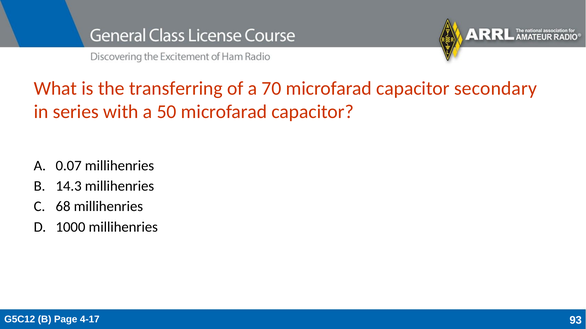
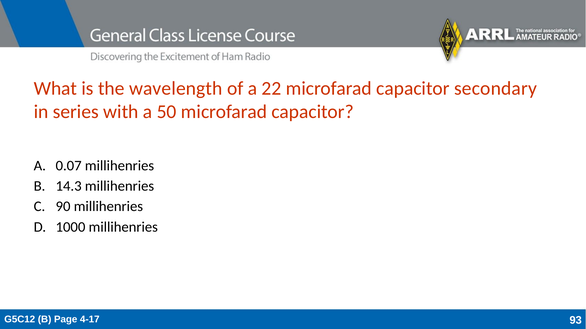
transferring: transferring -> wavelength (176, 89)
70: 70 -> 22 (271, 89)
68: 68 -> 90 (63, 207)
